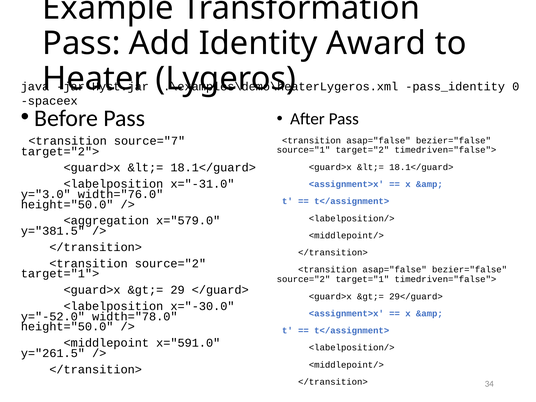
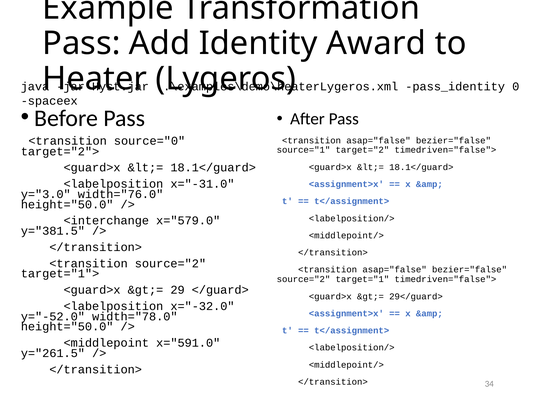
source="7: source="7 -> source="0 (150, 141)
<aggregation: <aggregation -> <interchange (106, 221)
x="-30.0: x="-30.0 -> x="-32.0 (202, 306)
